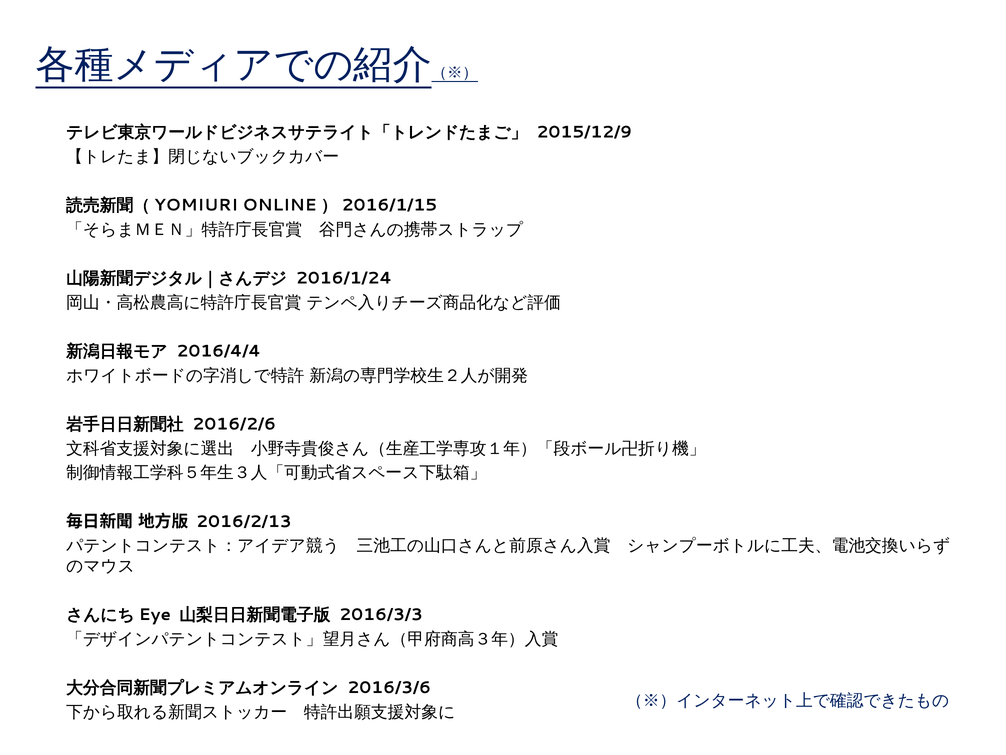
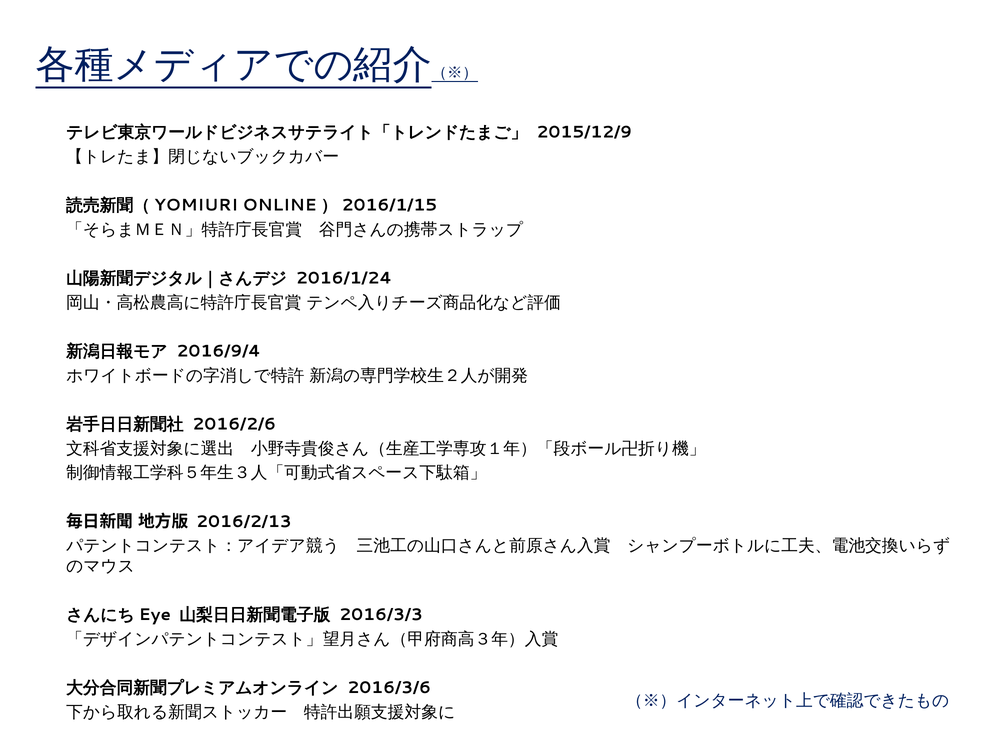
2016/4/4: 2016/4/4 -> 2016/9/4 (219, 351)
